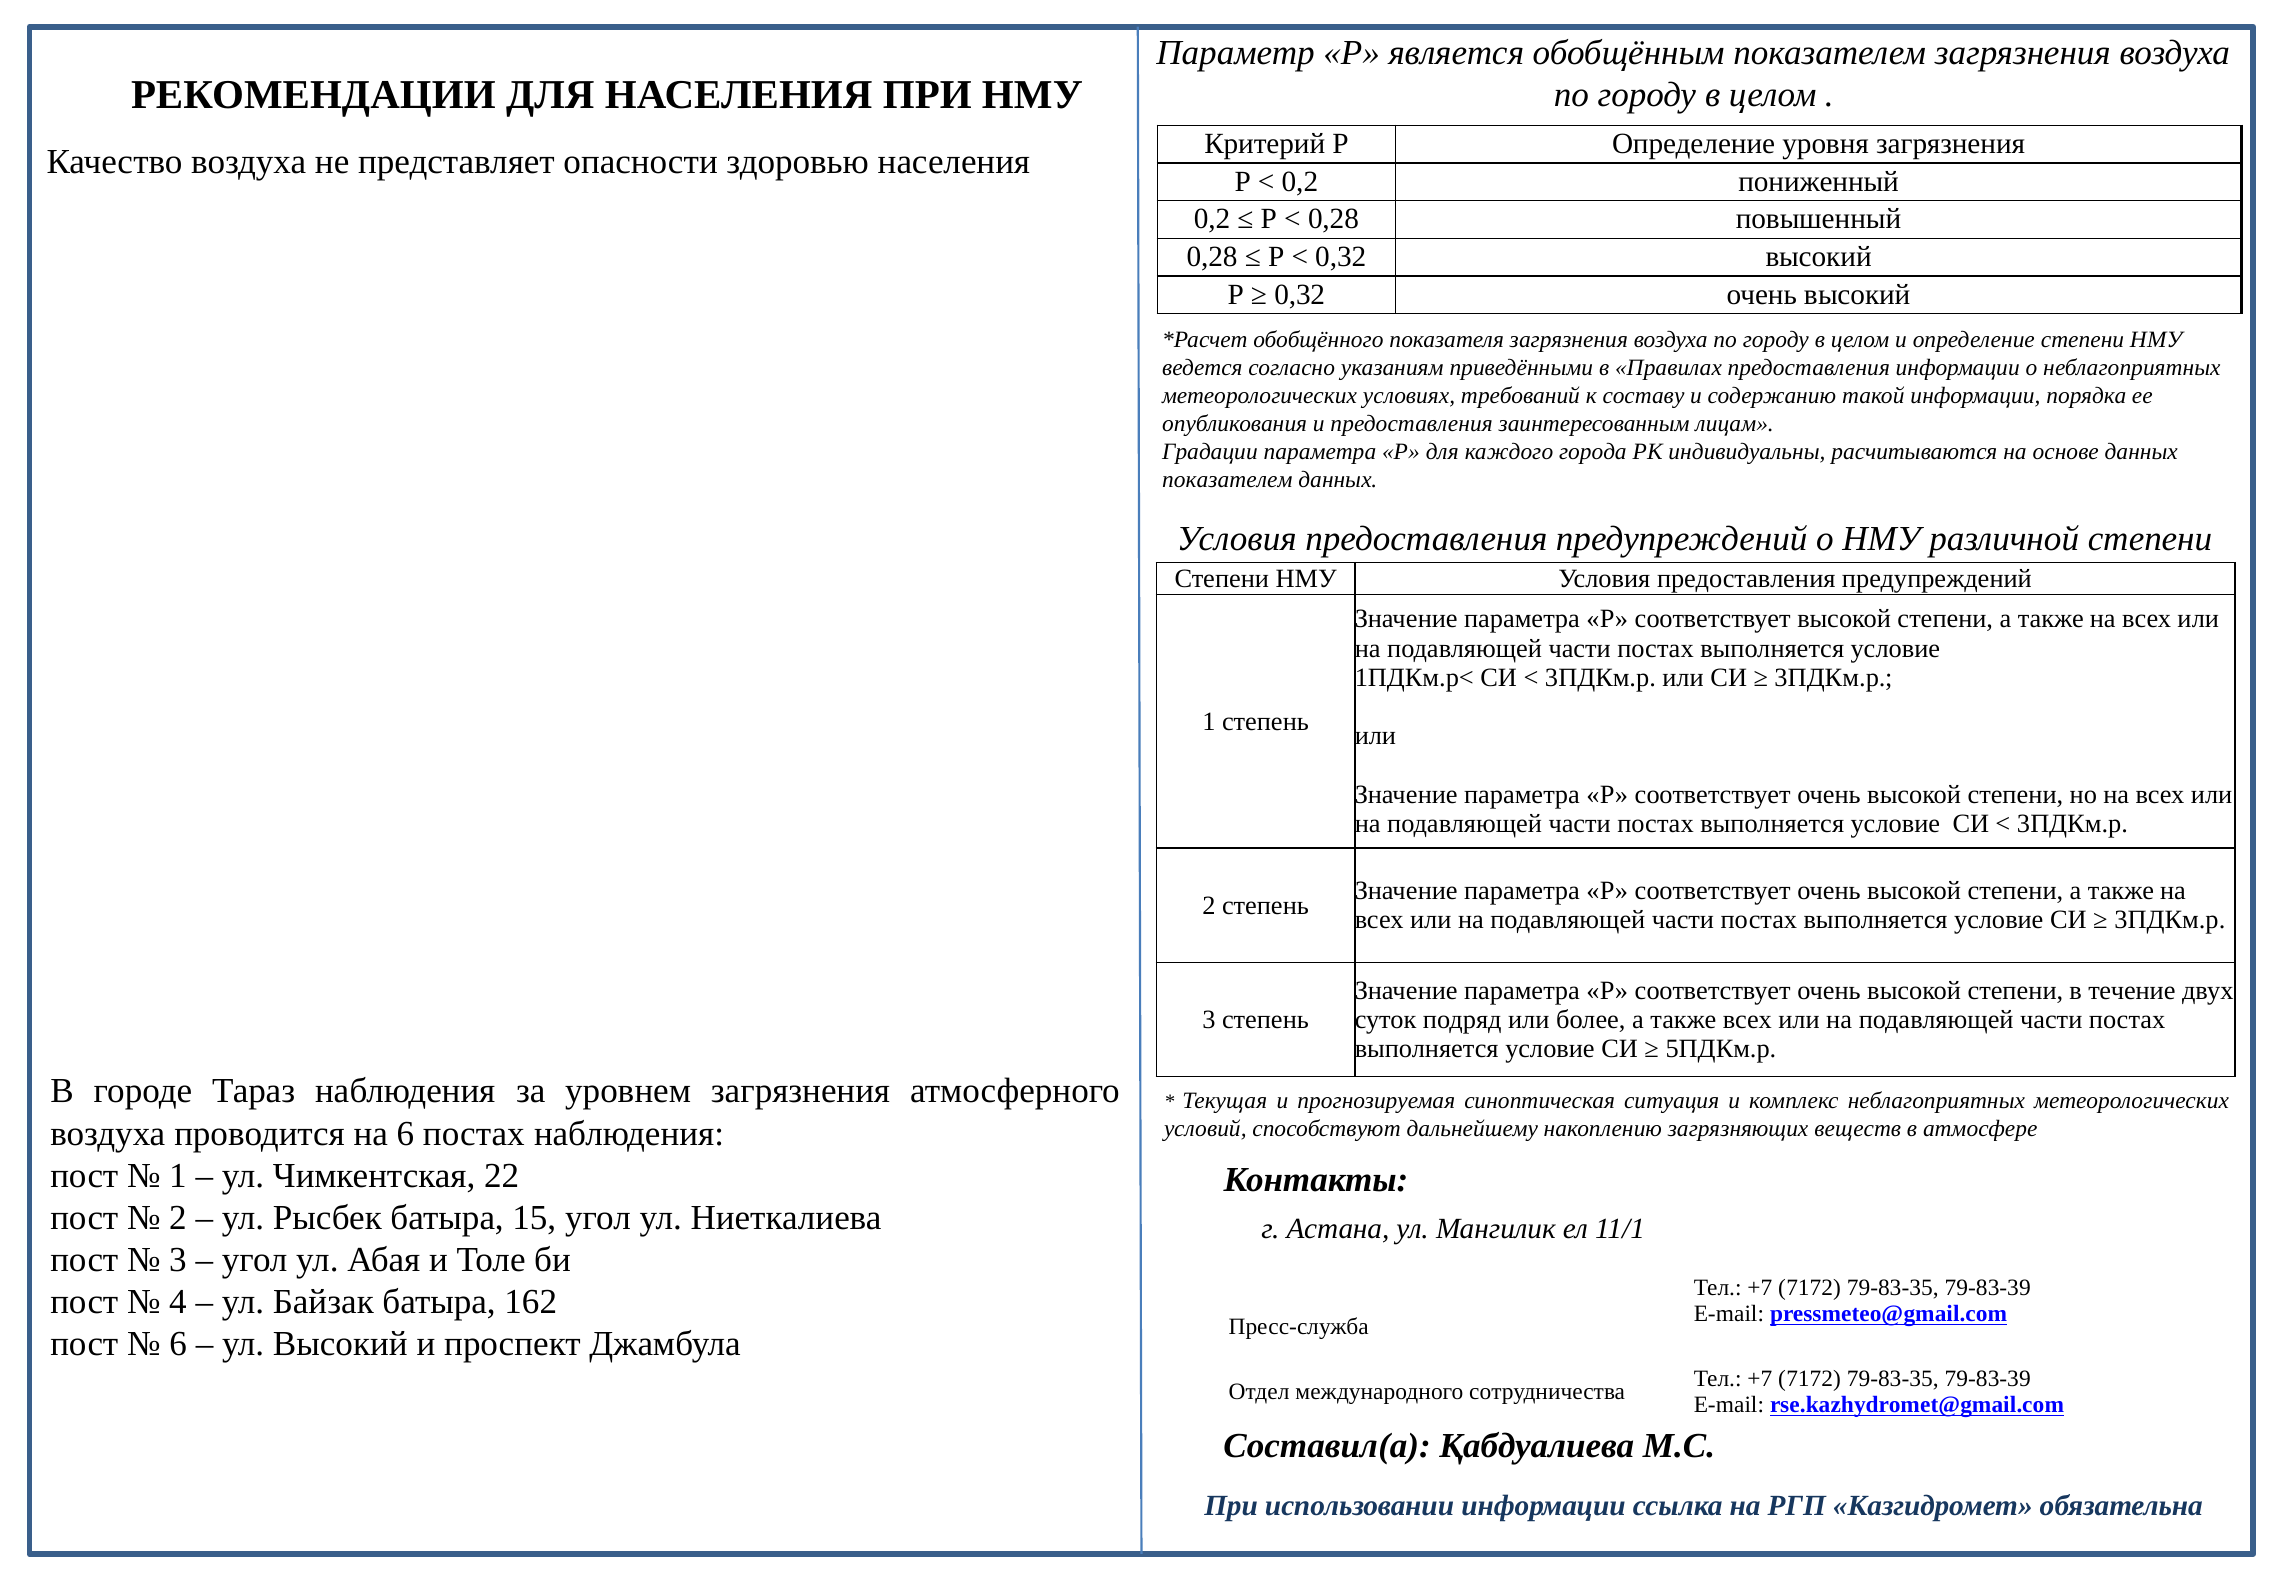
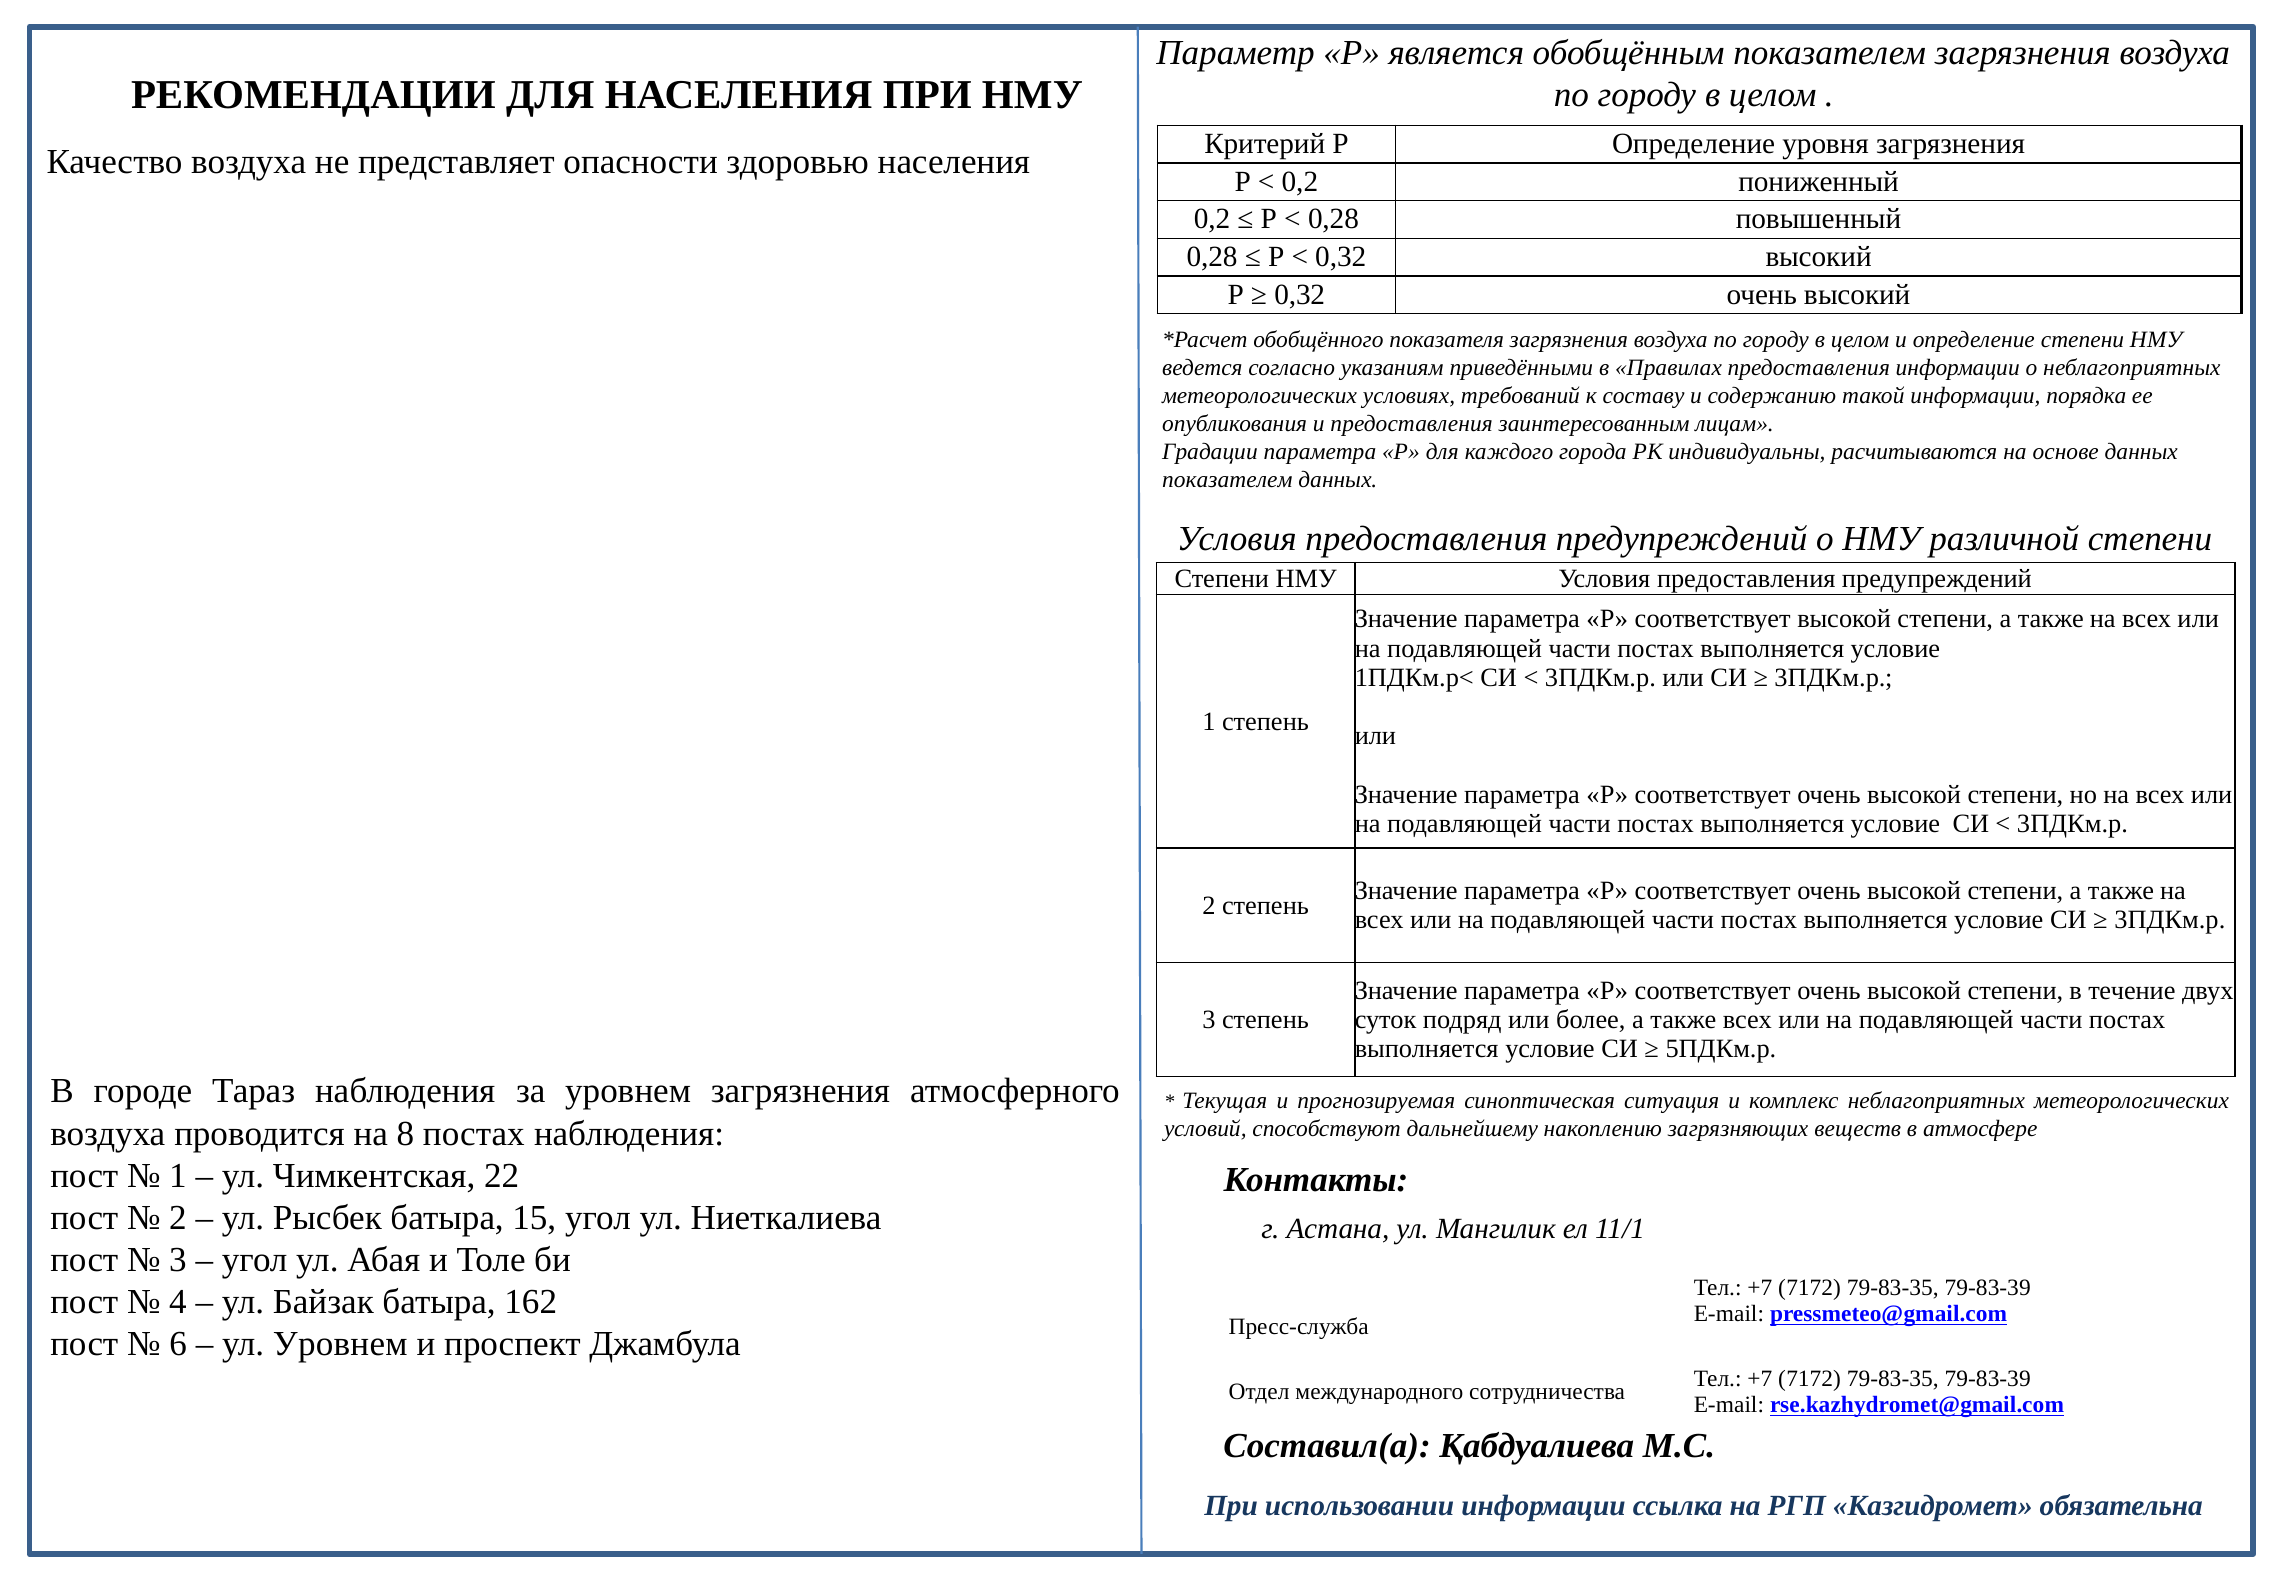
на 6: 6 -> 8 (405, 1133)
ул Высокий: Высокий -> Уровнем (340, 1344)
